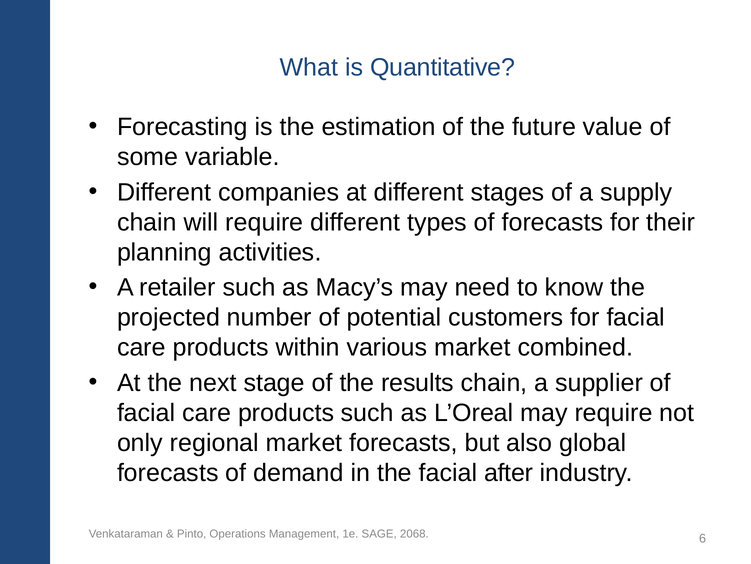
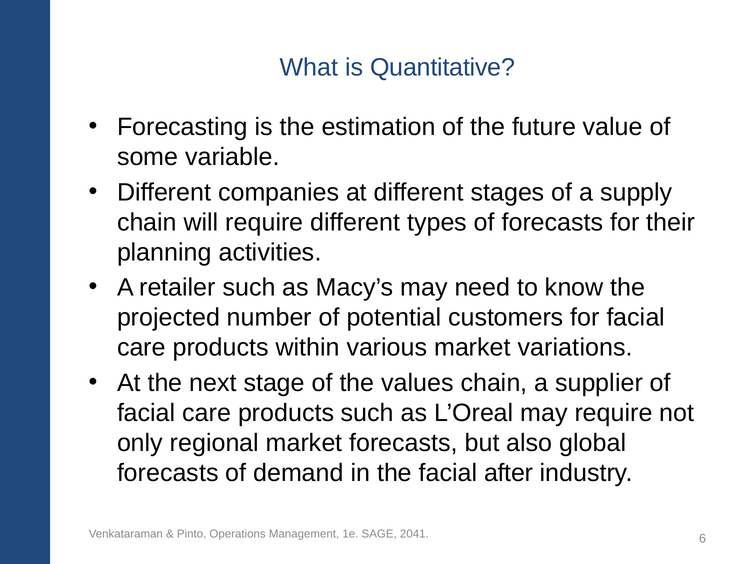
combined: combined -> variations (575, 347)
results: results -> values (417, 382)
2068: 2068 -> 2041 (414, 533)
